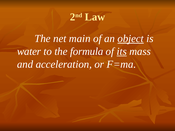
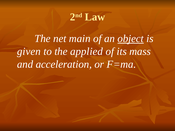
water: water -> given (29, 51)
formula: formula -> applied (87, 51)
its underline: present -> none (122, 51)
